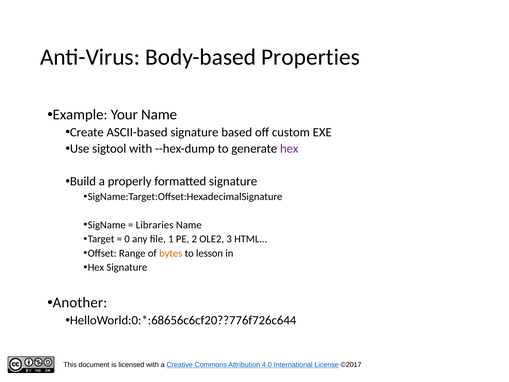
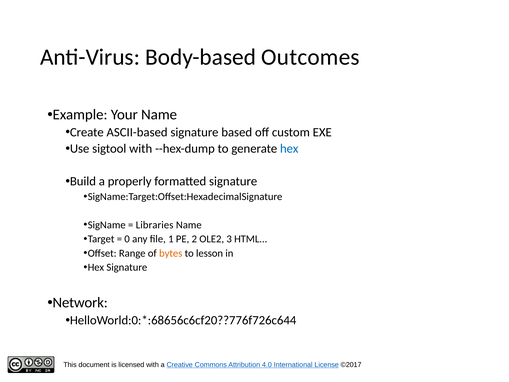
Properties: Properties -> Outcomes (310, 57)
hex colour: purple -> blue (289, 149)
Another: Another -> Network (80, 303)
